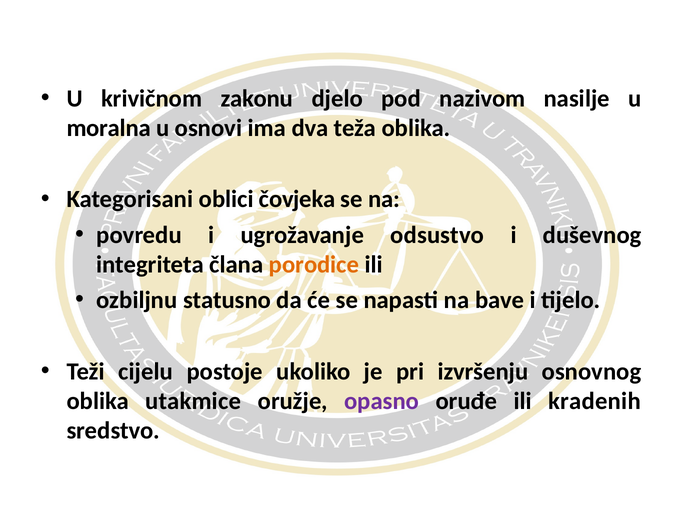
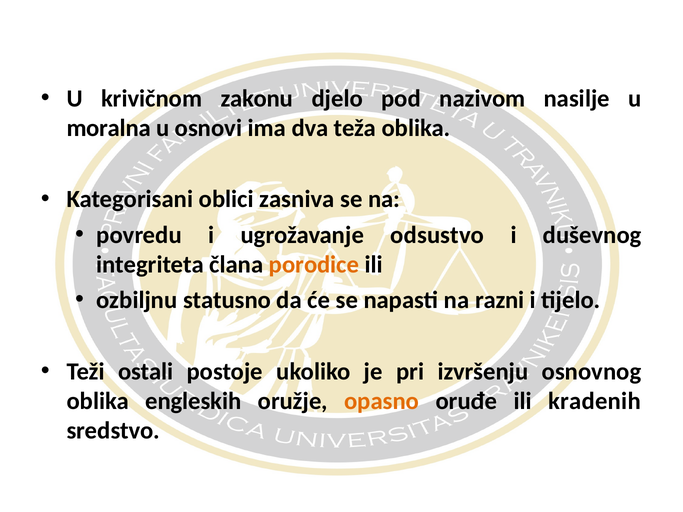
čovjeka: čovjeka -> zasniva (297, 199)
bave: bave -> razni (500, 300)
cijelu: cijelu -> ostali (146, 372)
utakmice: utakmice -> engleskih (193, 401)
opasno colour: purple -> orange (382, 401)
